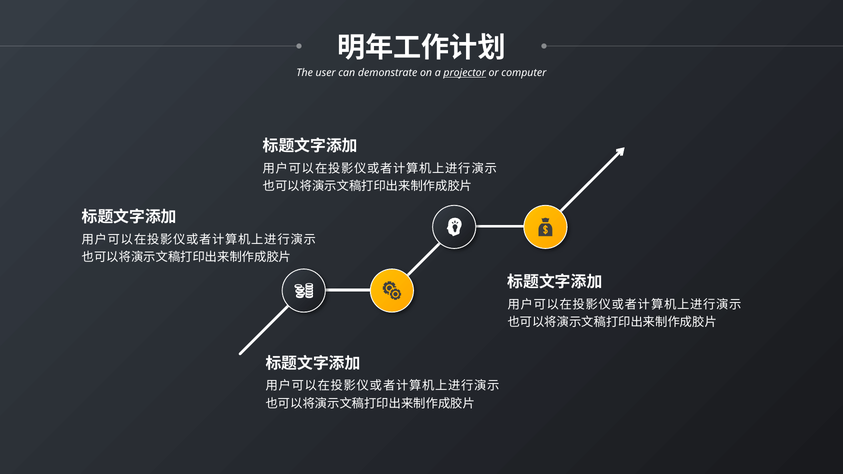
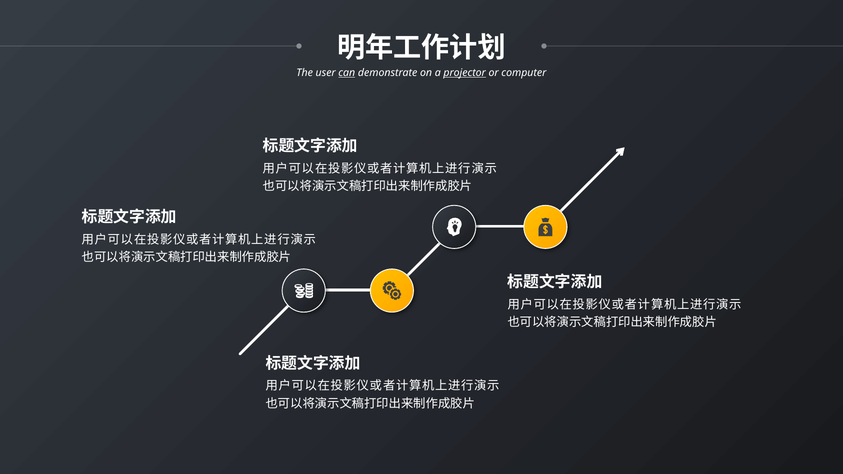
can underline: none -> present (347, 73)
